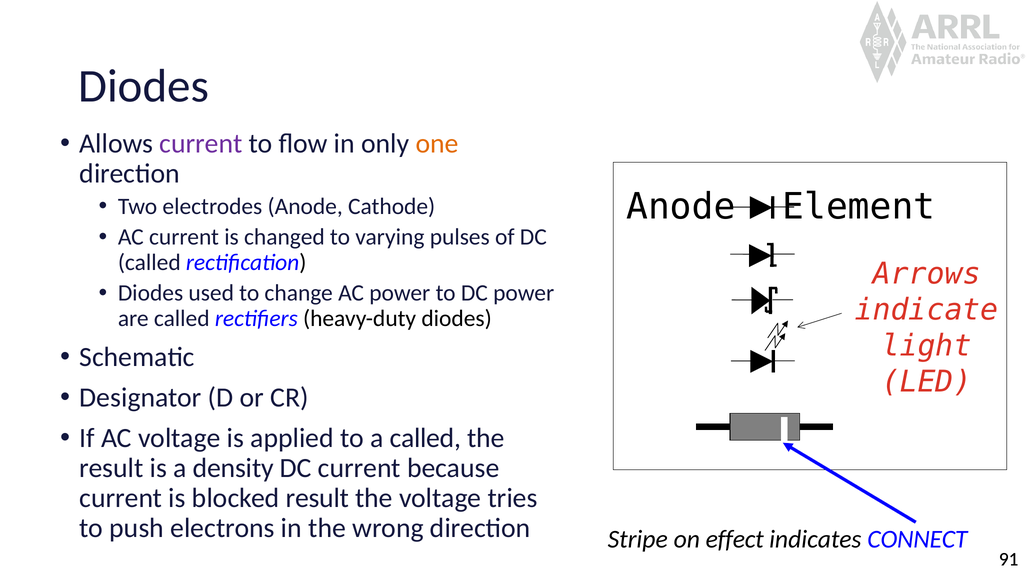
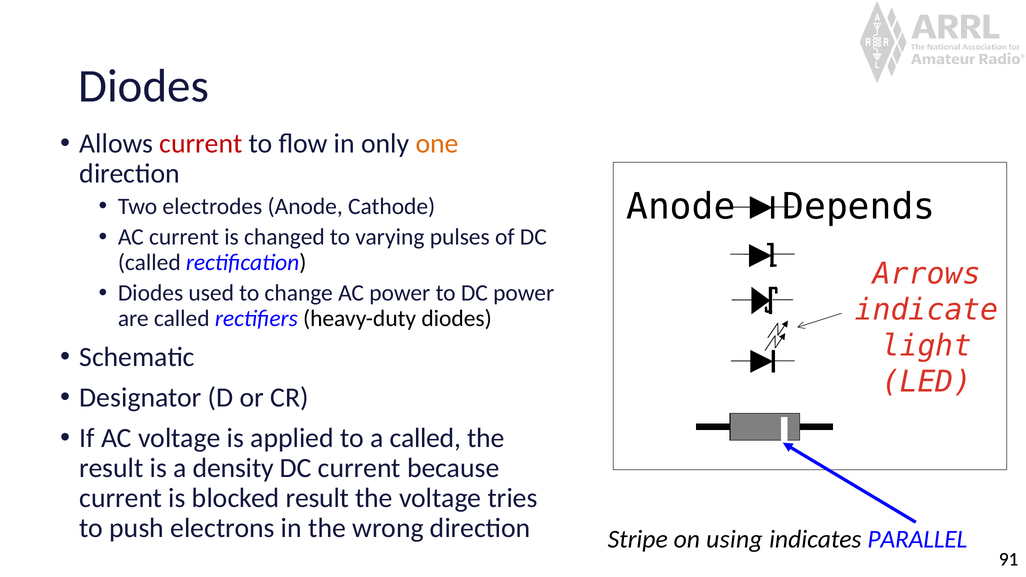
current colour: purple -> red (201, 143)
Element: Element -> Depends (859, 207)
effect: effect -> using (734, 539)
CONNECT: CONNECT -> PARALLEL (917, 539)
